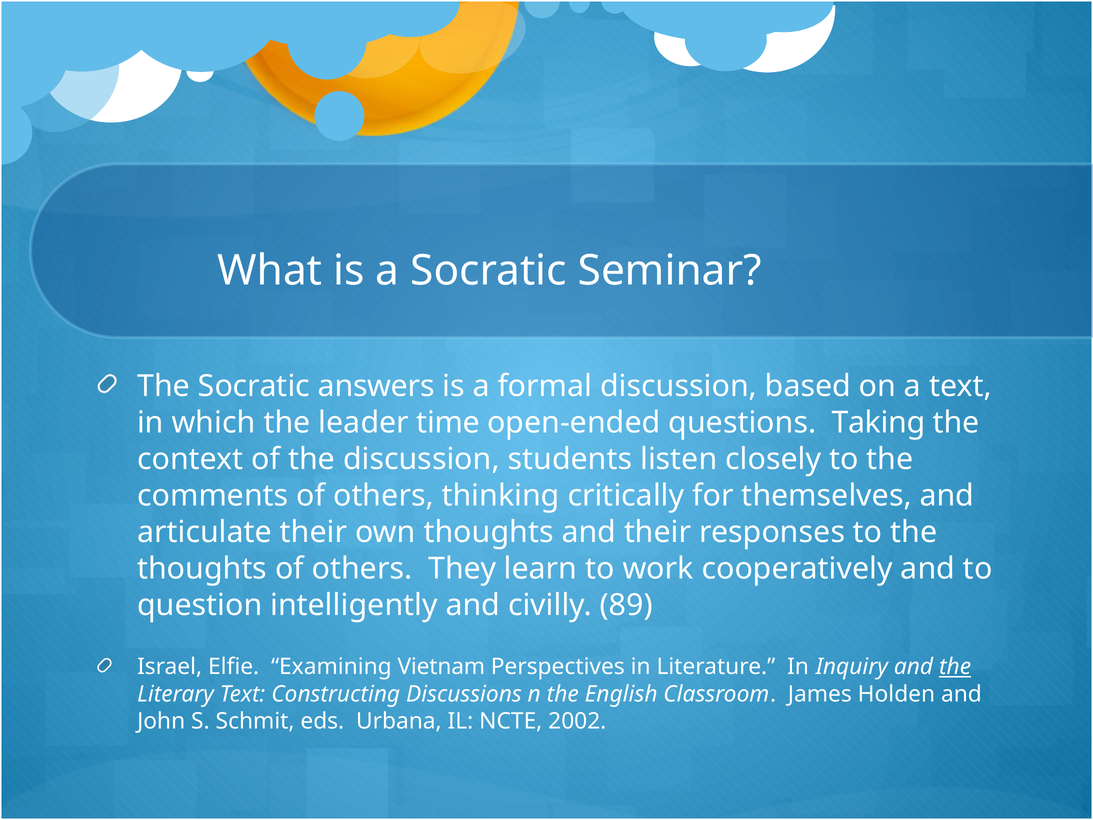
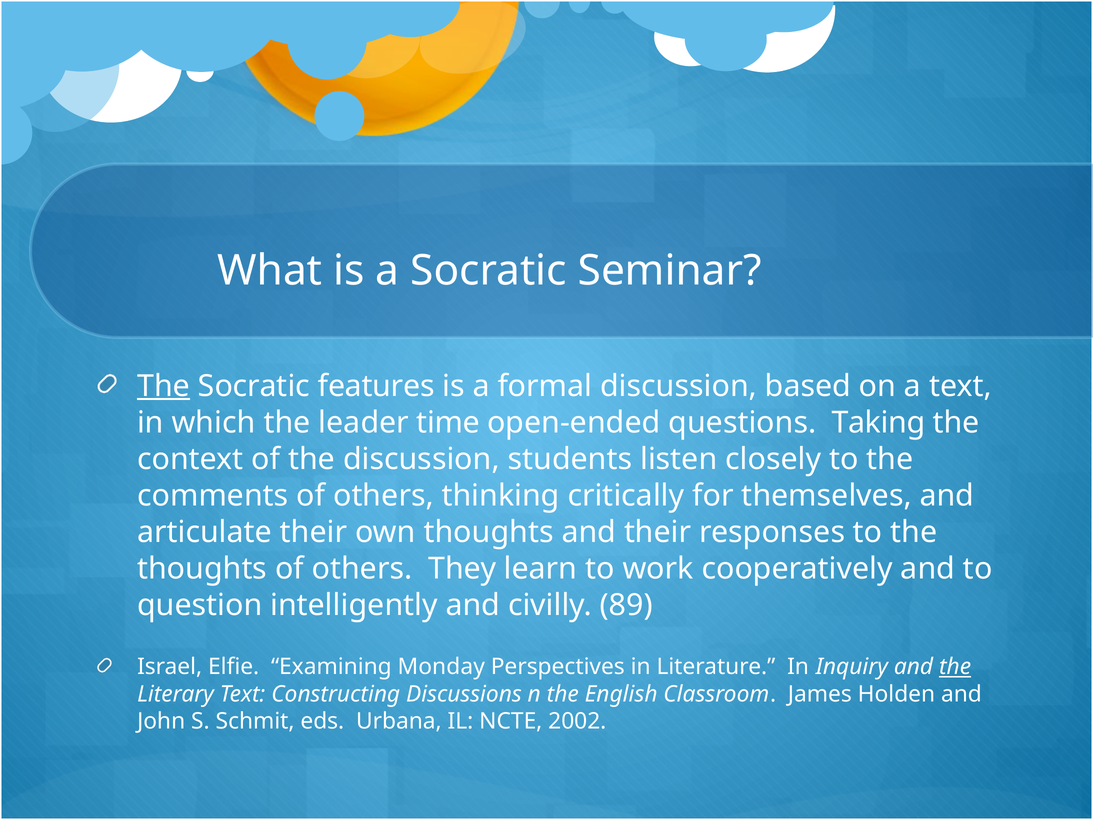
The underline: none -> present (164, 386)
answers: answers -> features (376, 386)
Vietnam: Vietnam -> Monday (441, 667)
